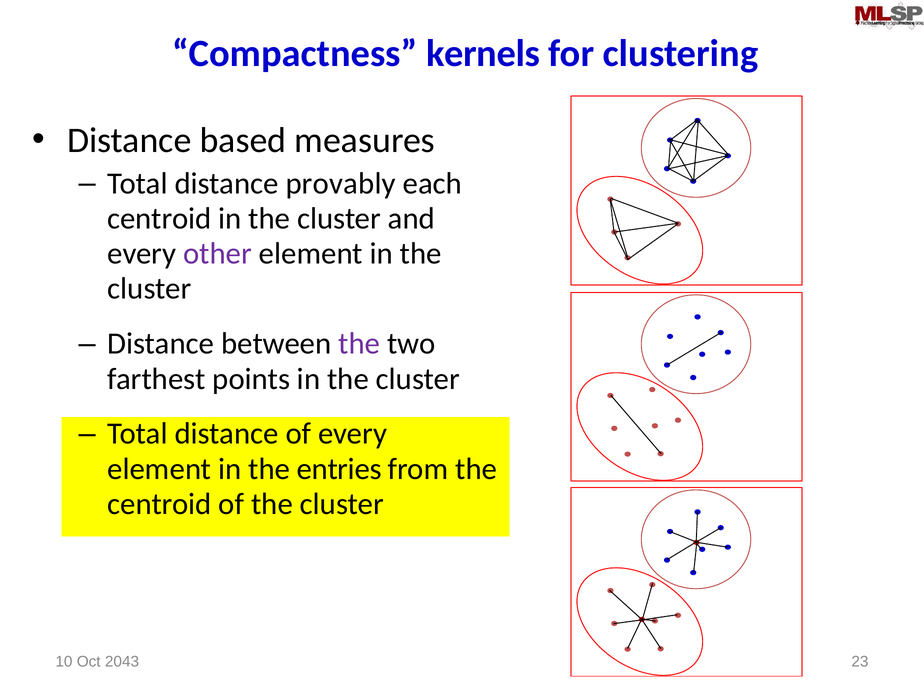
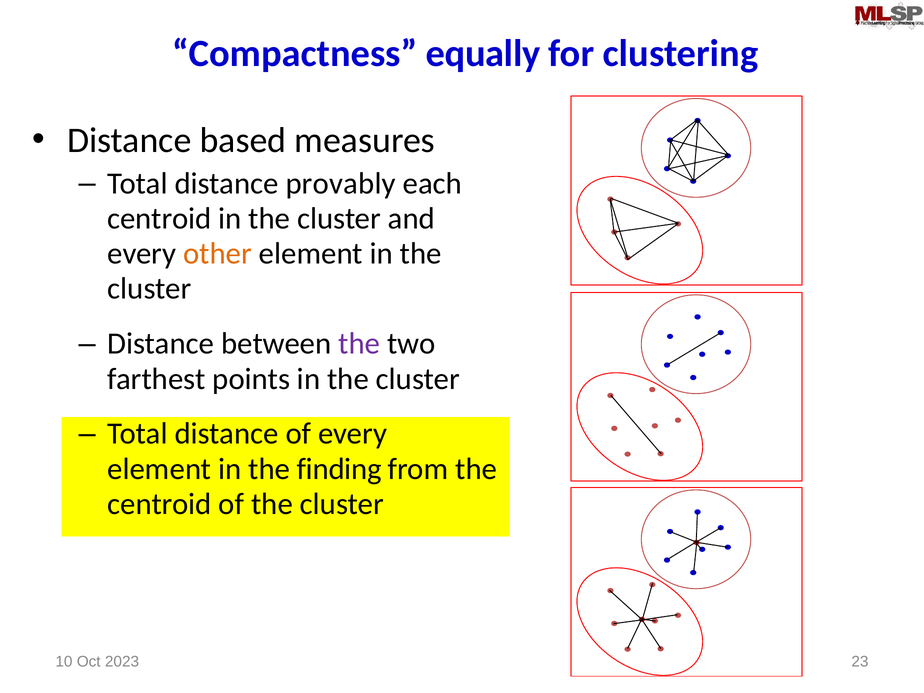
kernels: kernels -> equally (483, 53)
other colour: purple -> orange (218, 254)
entries: entries -> finding (339, 469)
2043: 2043 -> 2023 (122, 662)
